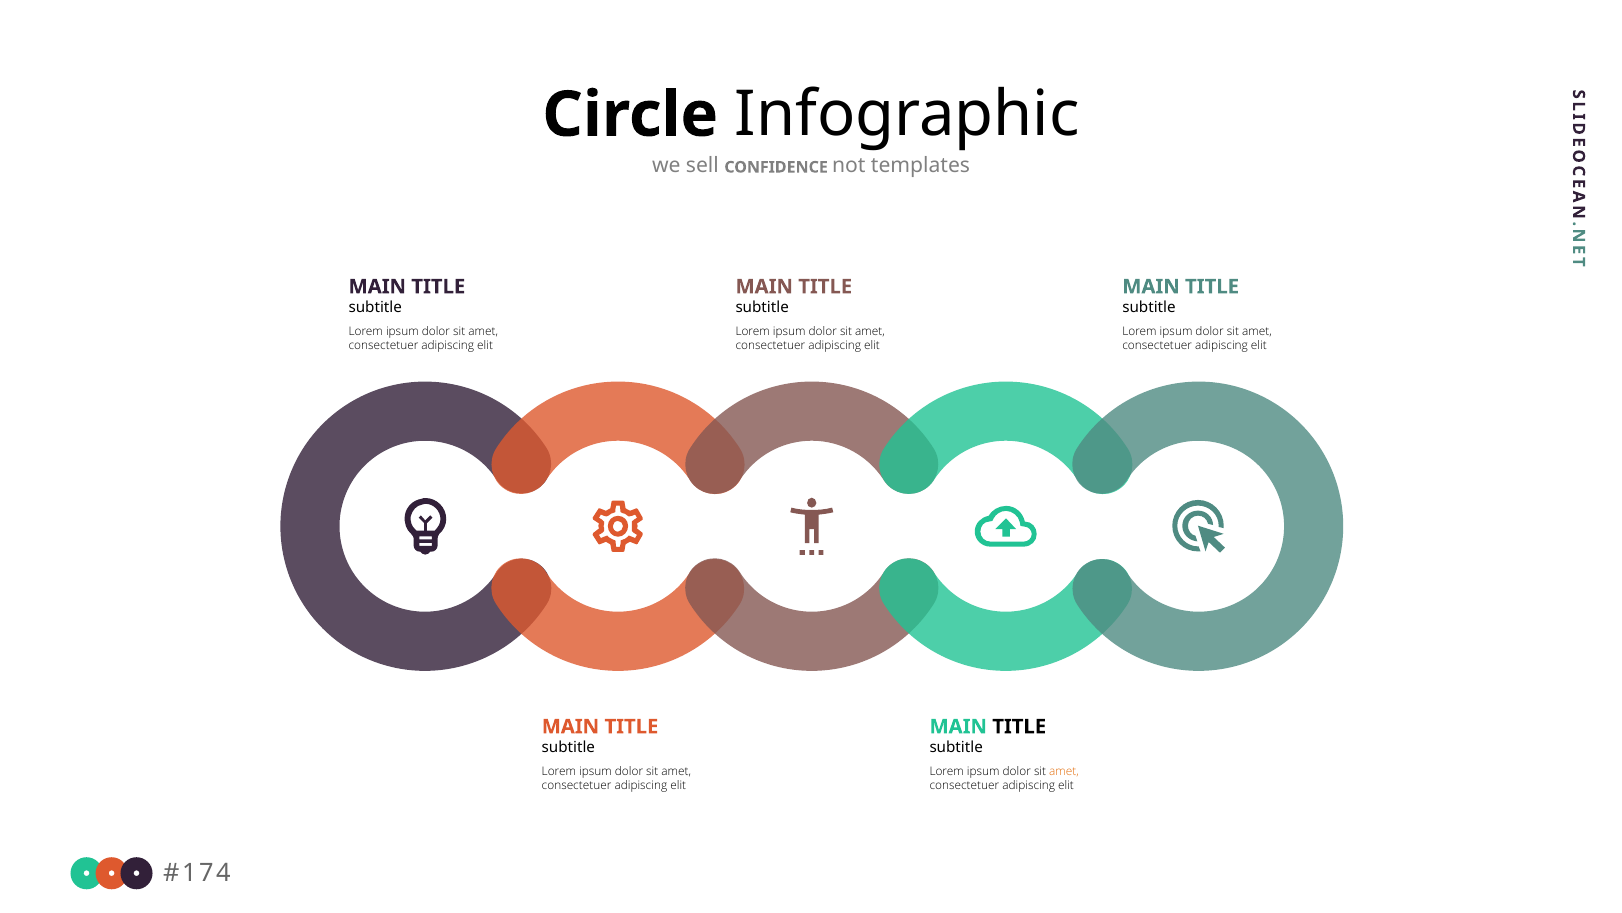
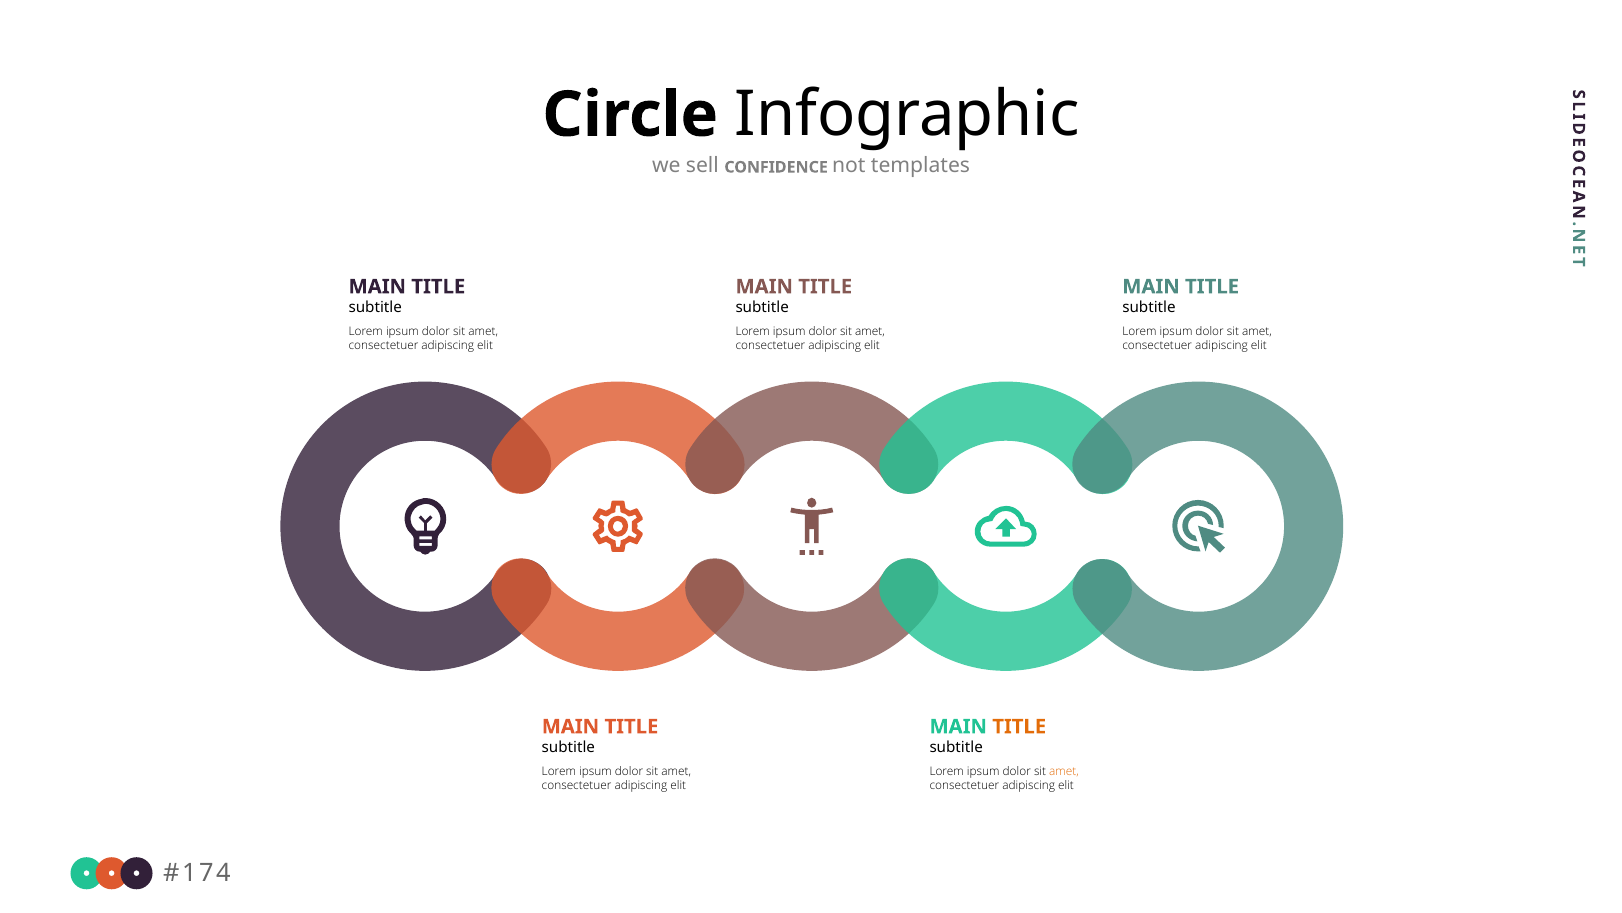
TITLE colour: black -> orange (1019, 726)
